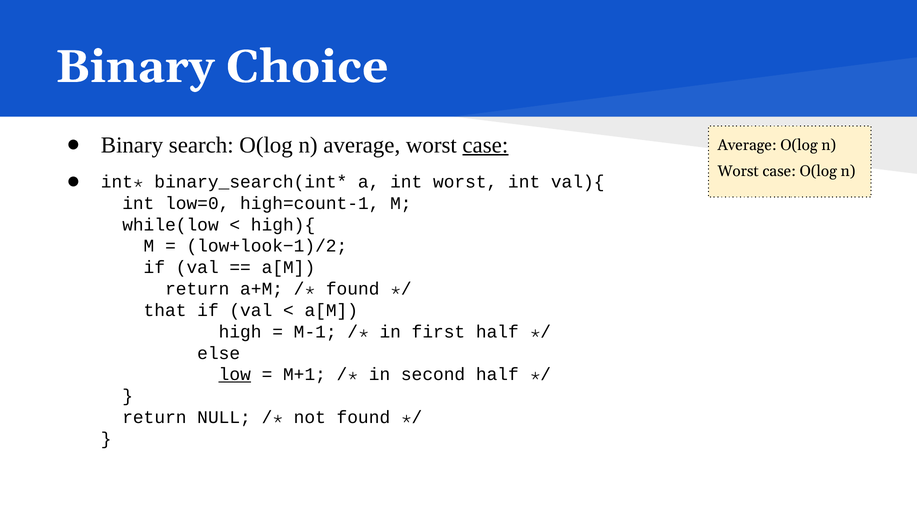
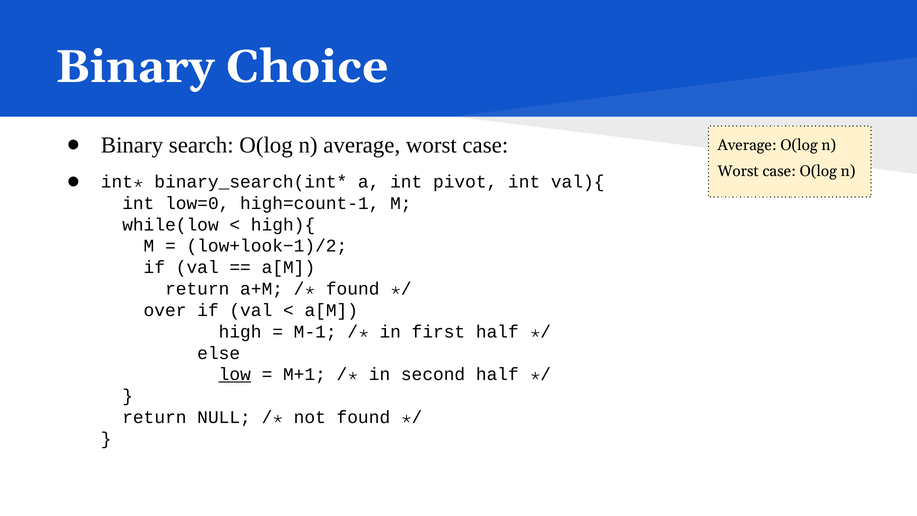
case underline: present -> none (485, 145)
int worst: worst -> pivot (465, 182)
that: that -> over (165, 310)
